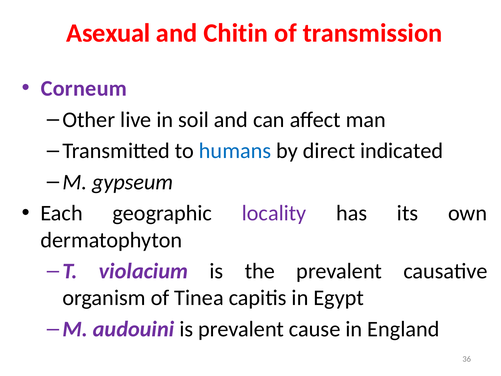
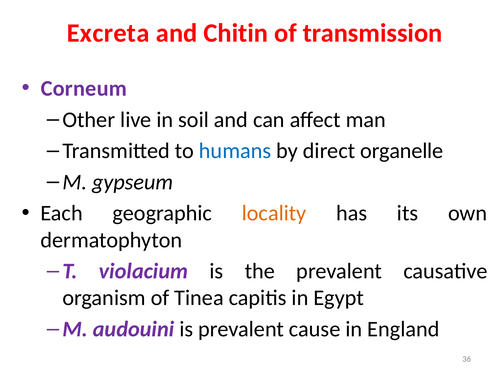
Asexual: Asexual -> Excreta (108, 33)
indicated: indicated -> organelle (402, 151)
locality colour: purple -> orange (274, 213)
